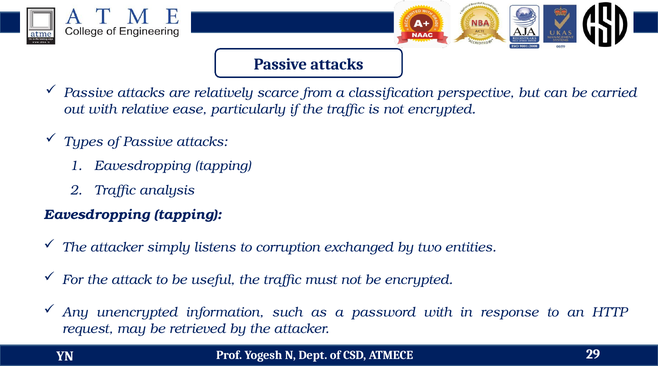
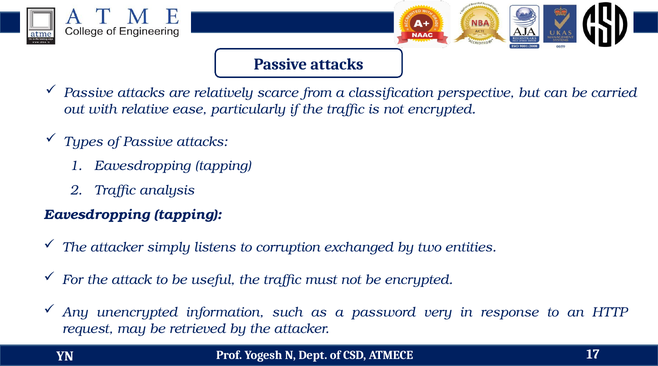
password with: with -> very (438, 312)
29: 29 -> 17 (593, 354)
